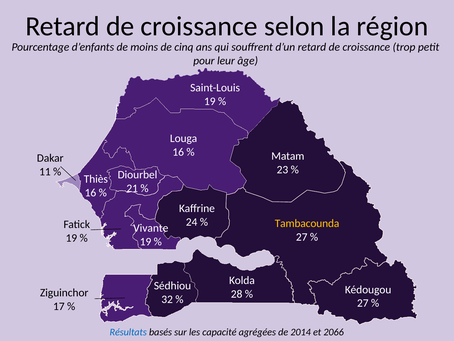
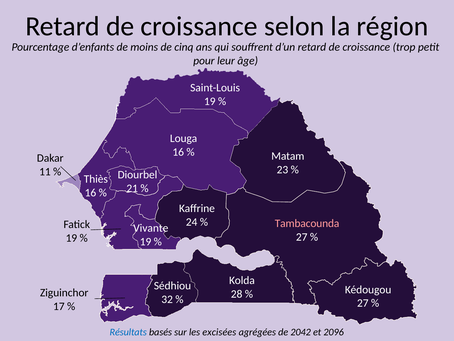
Tambacounda colour: yellow -> pink (307, 223)
capacité: capacité -> excisées (219, 332)
2014: 2014 -> 2042 (301, 332)
2066: 2066 -> 2096 (334, 332)
